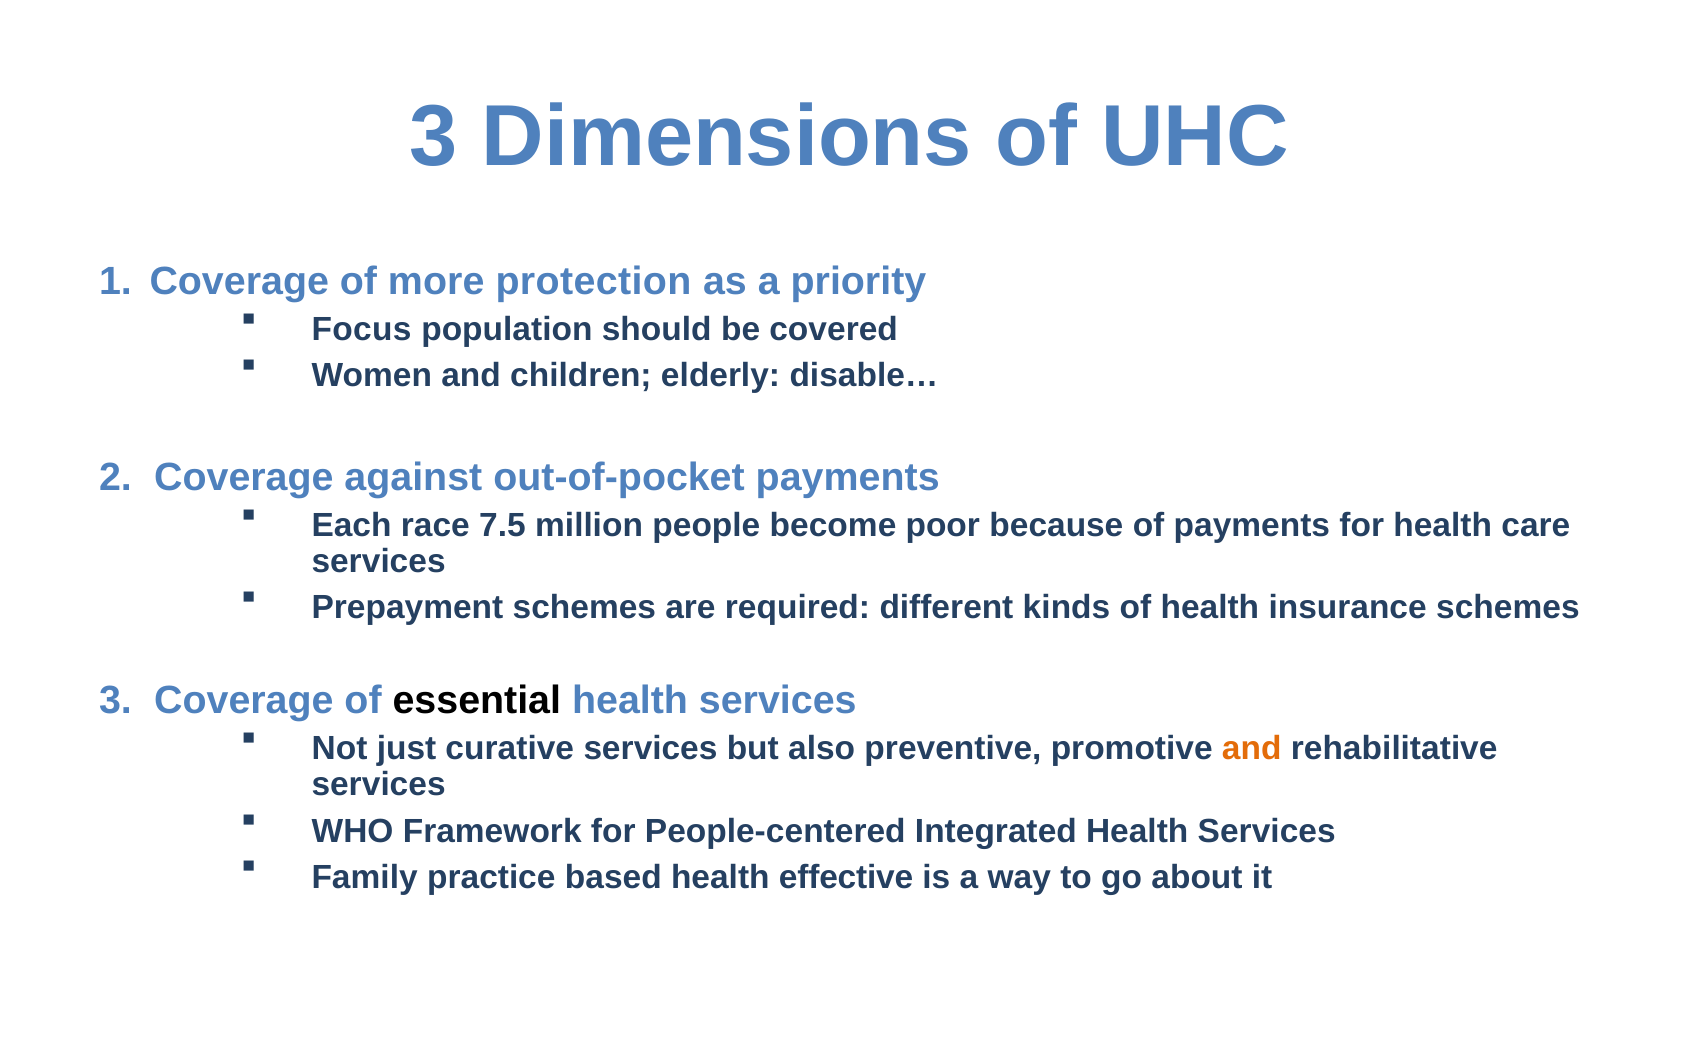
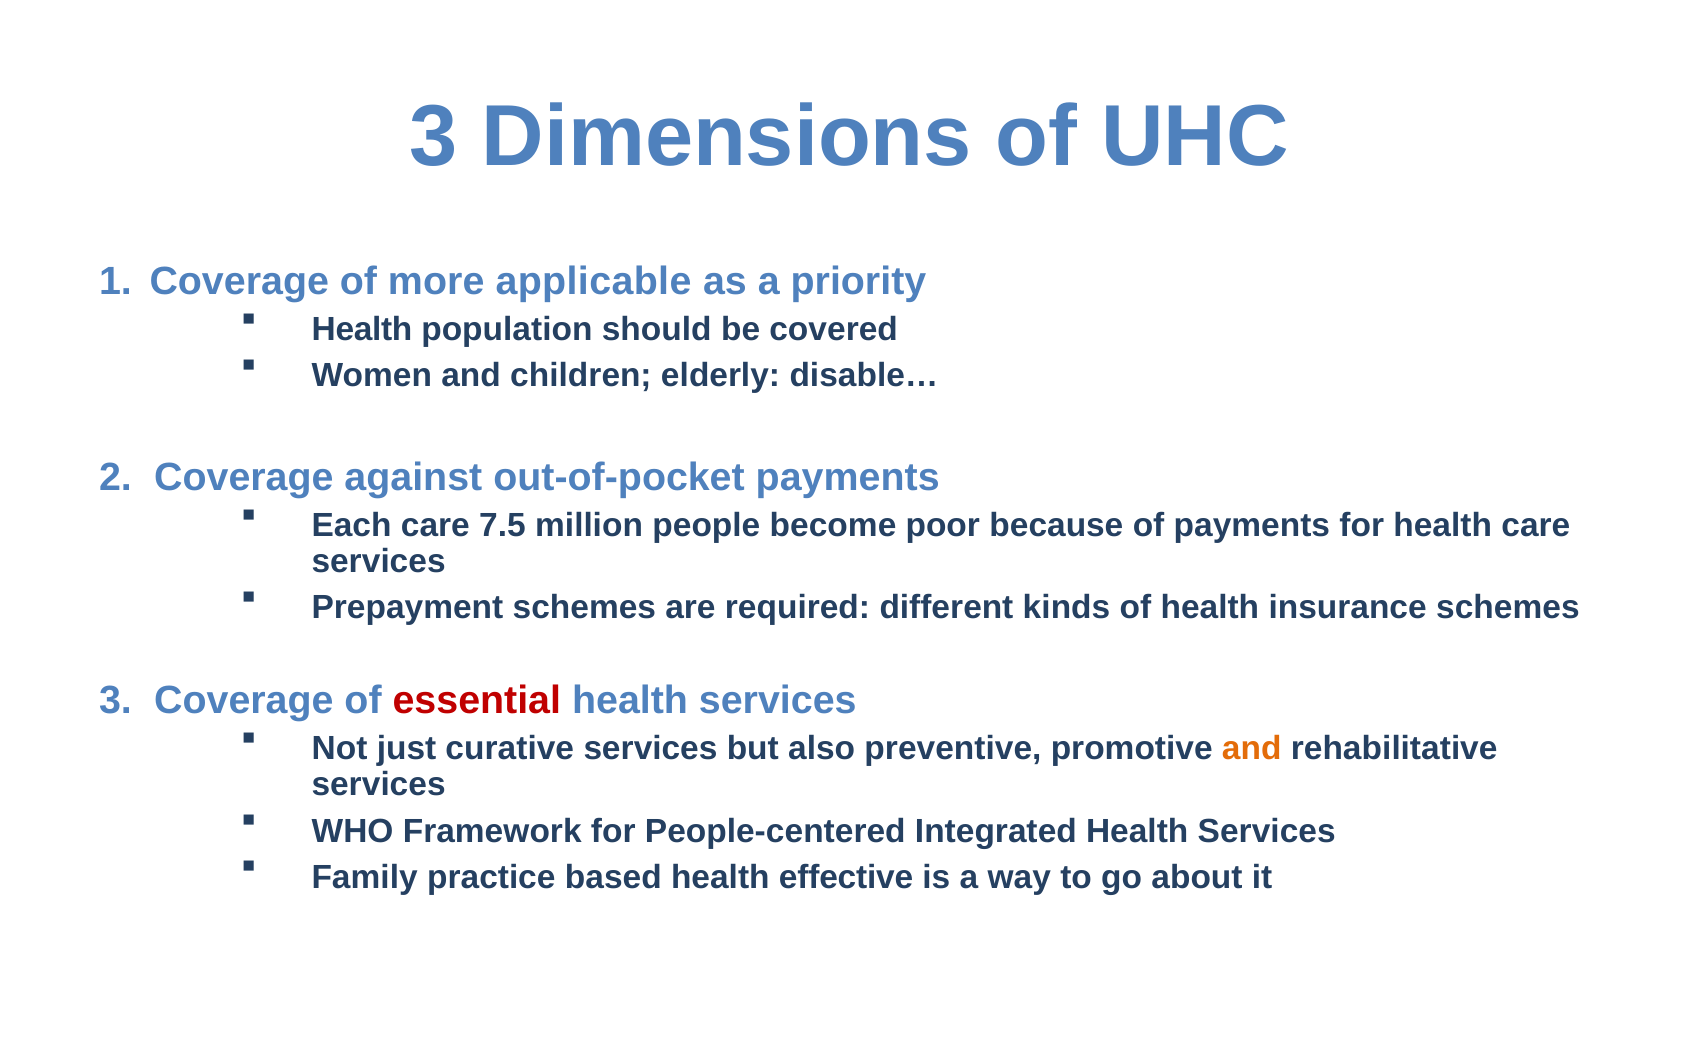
protection: protection -> applicable (593, 281)
Focus: Focus -> Health (362, 330)
Each race: race -> care (435, 526)
essential colour: black -> red (477, 701)
